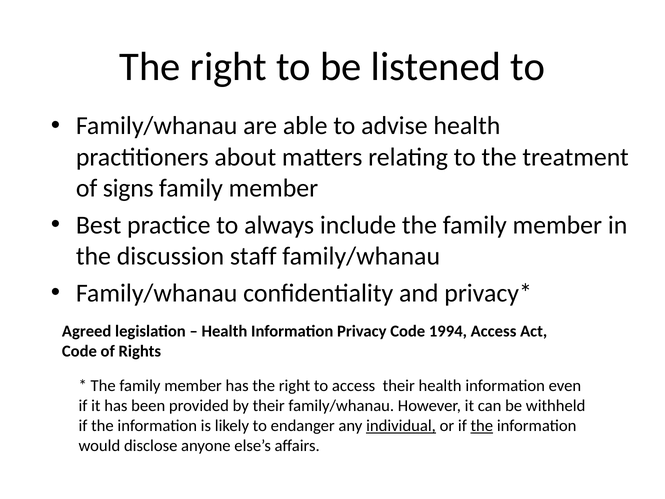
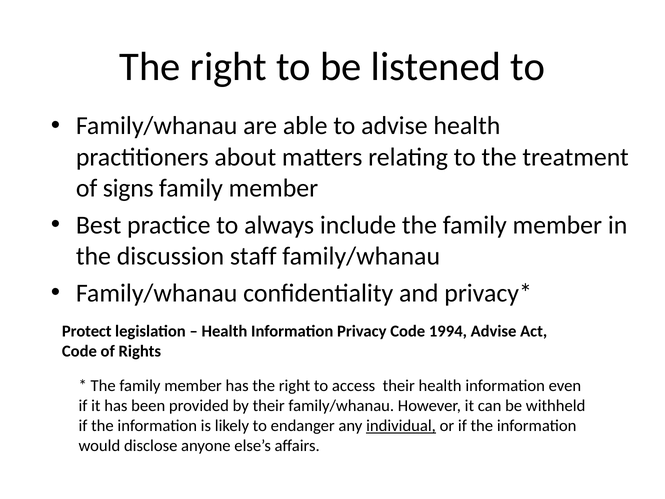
Agreed: Agreed -> Protect (87, 331)
1994 Access: Access -> Advise (494, 331)
the underline: present -> none (482, 426)
